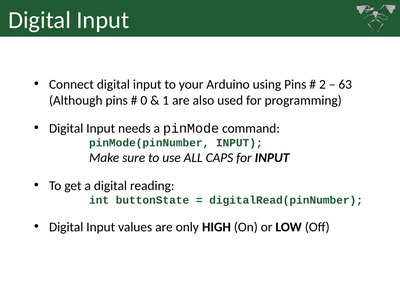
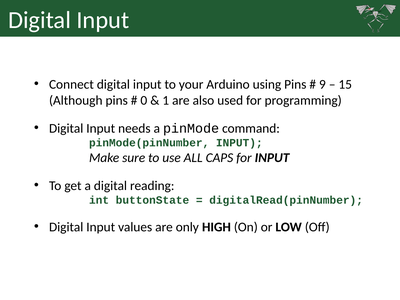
2: 2 -> 9 (322, 84)
63: 63 -> 15 (345, 84)
